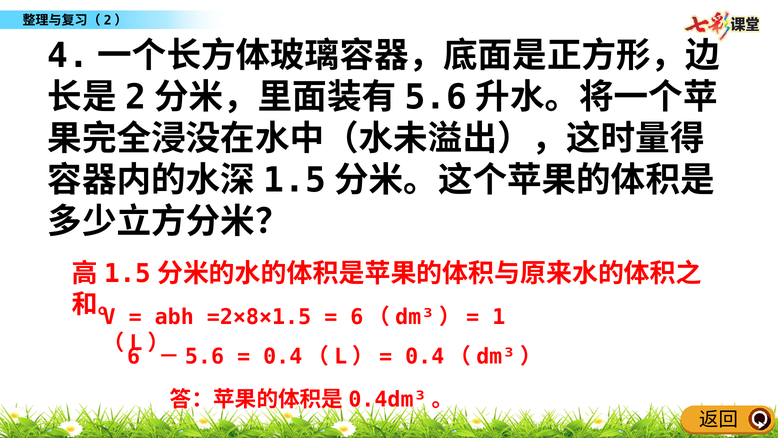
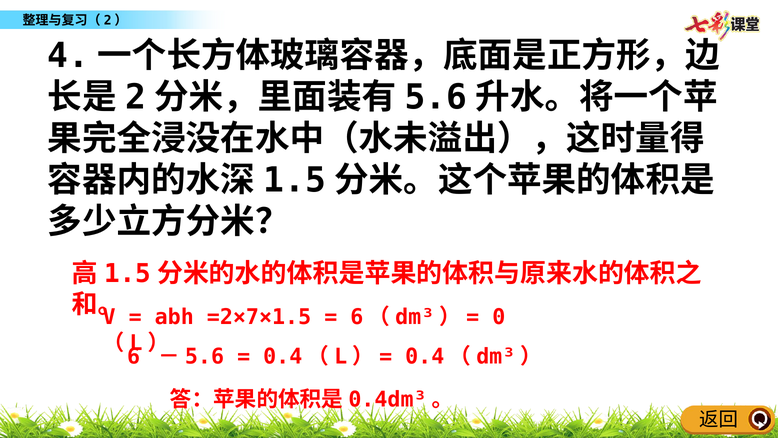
=2×8×1.5: =2×8×1.5 -> =2×7×1.5 (259, 317)
1: 1 -> 0 (499, 317)
